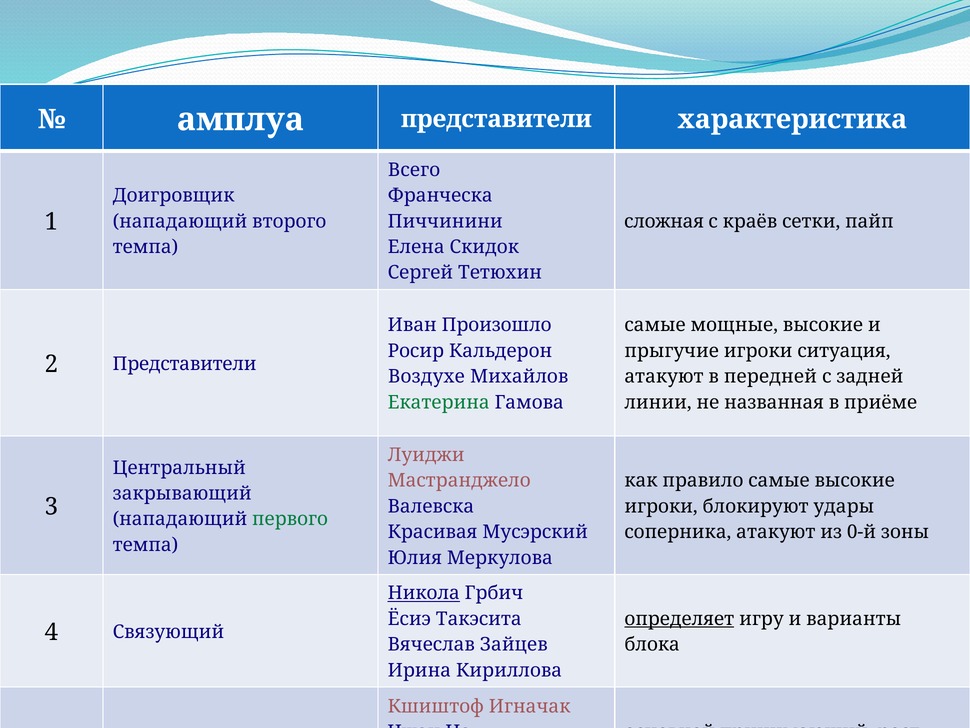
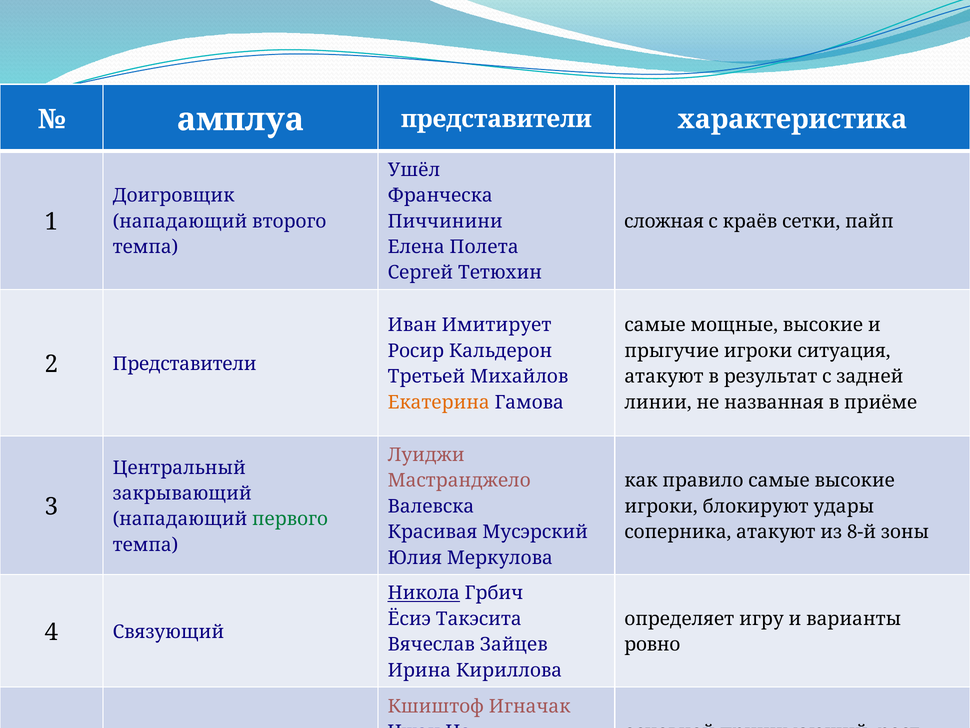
Всего: Всего -> Ушёл (414, 170)
Скидок: Скидок -> Полета (484, 247)
Произошло: Произошло -> Имитирует (497, 325)
Воздухе: Воздухе -> Третьей (426, 376)
передней: передней -> результат (771, 376)
Екатерина colour: green -> orange (439, 402)
0-й: 0-й -> 8-й (861, 532)
определяет underline: present -> none (679, 619)
блока: блока -> ровно (652, 644)
